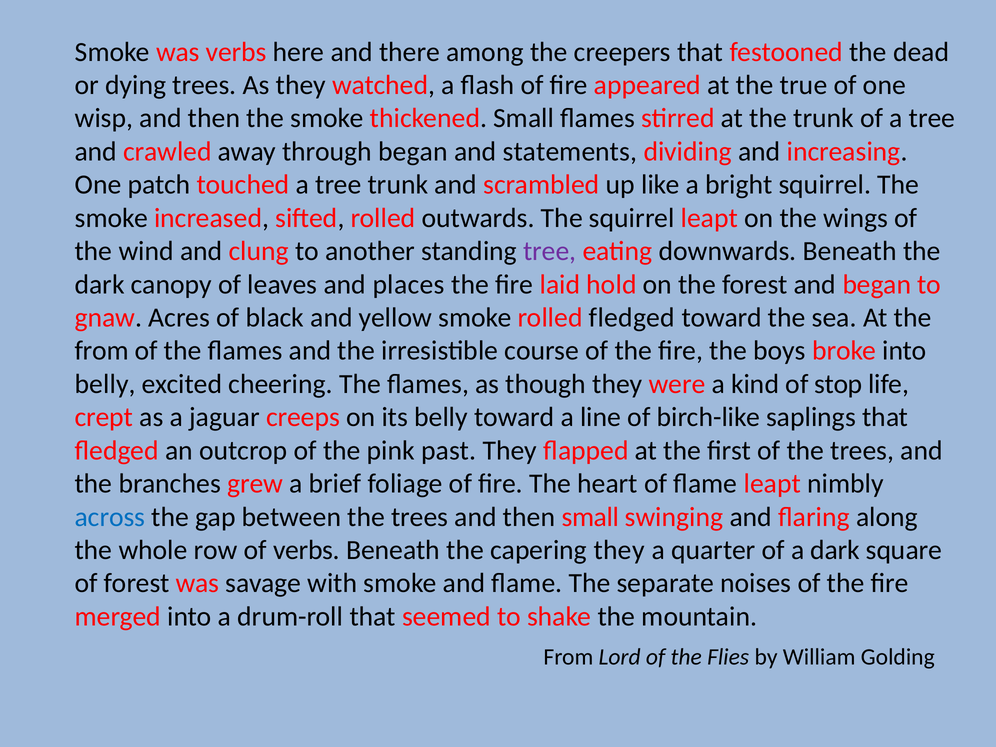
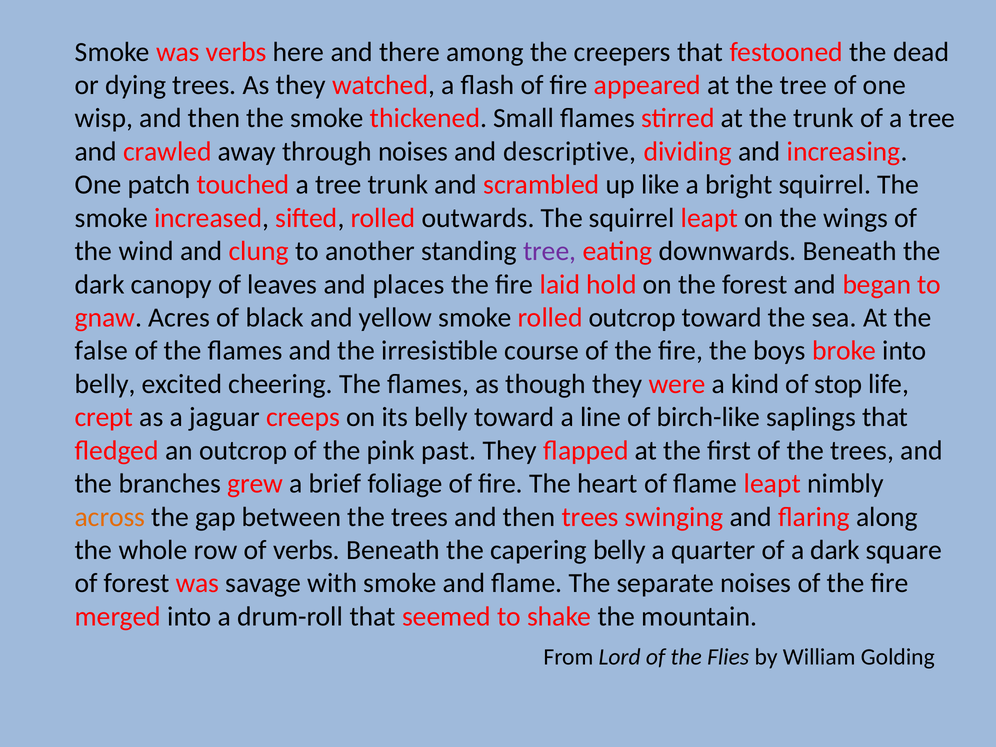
the true: true -> tree (803, 85)
through began: began -> noises (413, 152)
statements: statements -> descriptive (570, 152)
rolled fledged: fledged -> outcrop (632, 318)
from: from -> false (101, 351)
across colour: blue -> orange (110, 517)
then small: small -> trees (590, 517)
capering they: they -> belly (619, 550)
